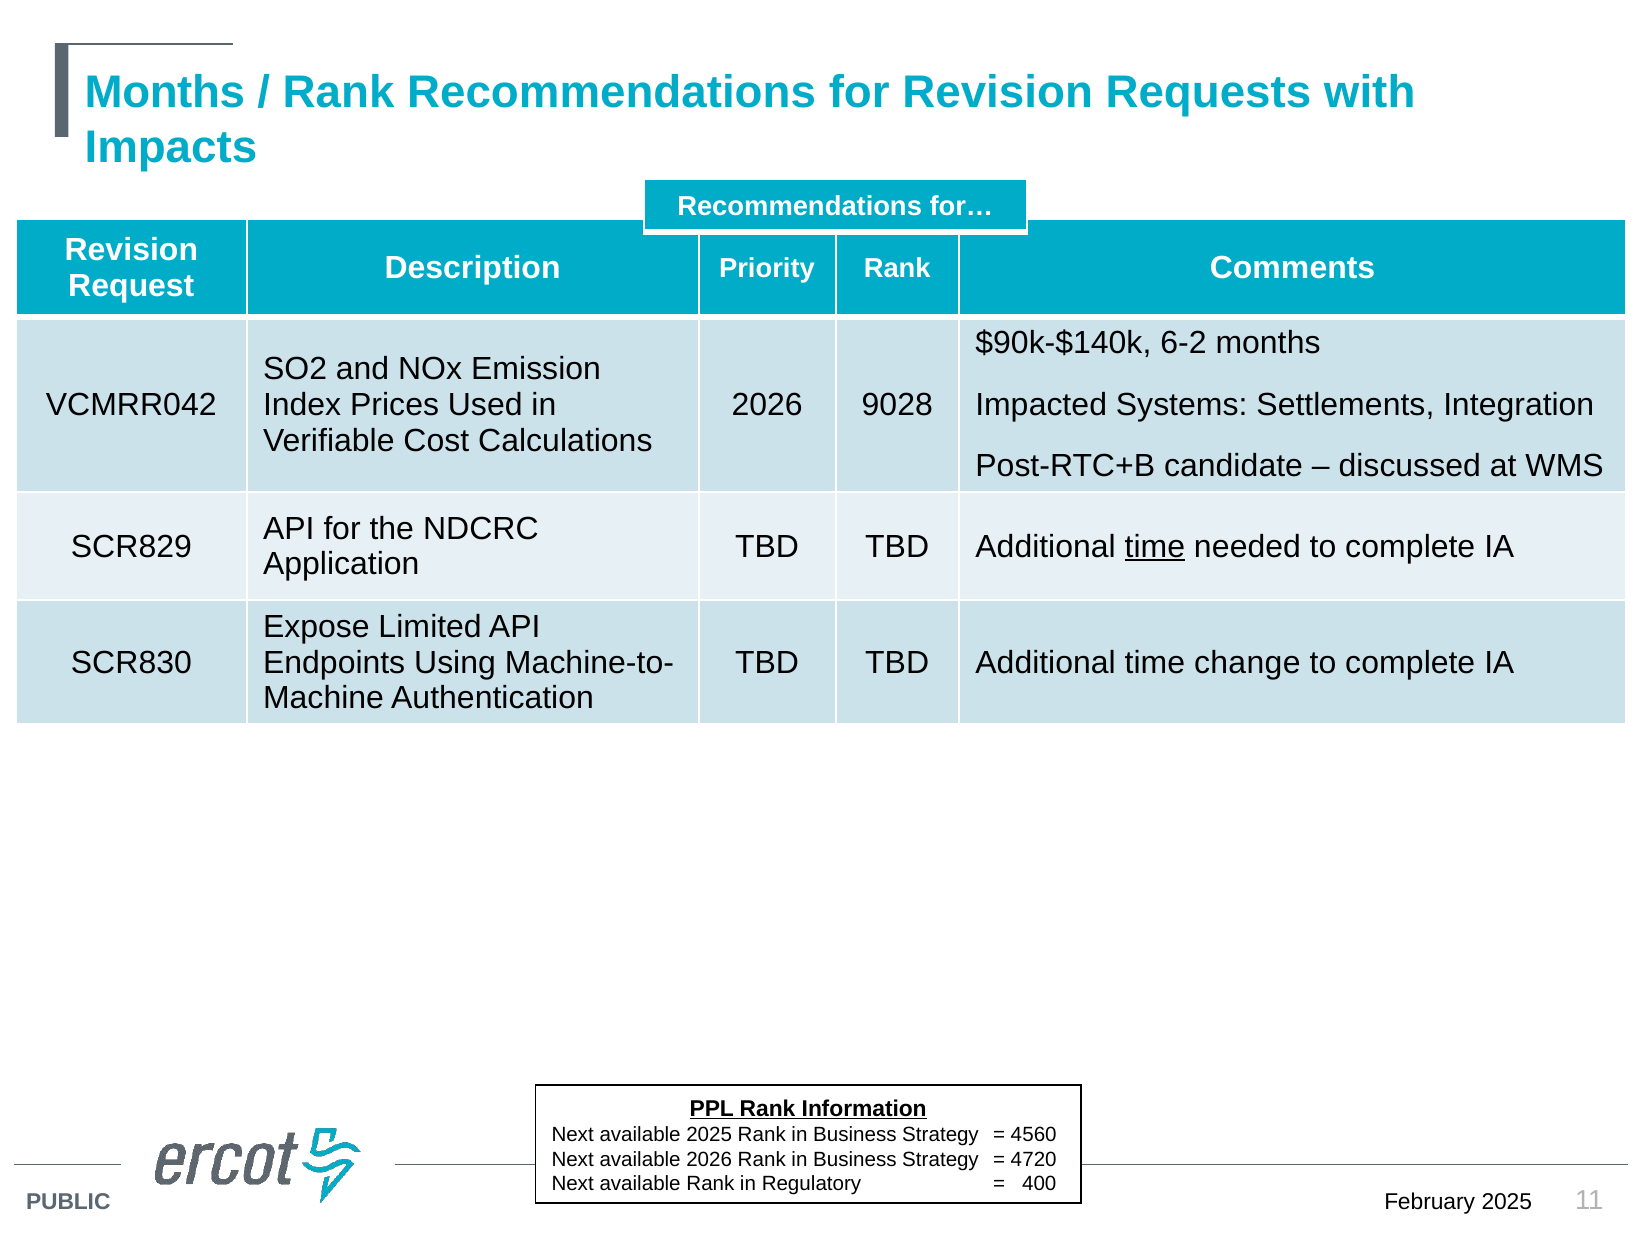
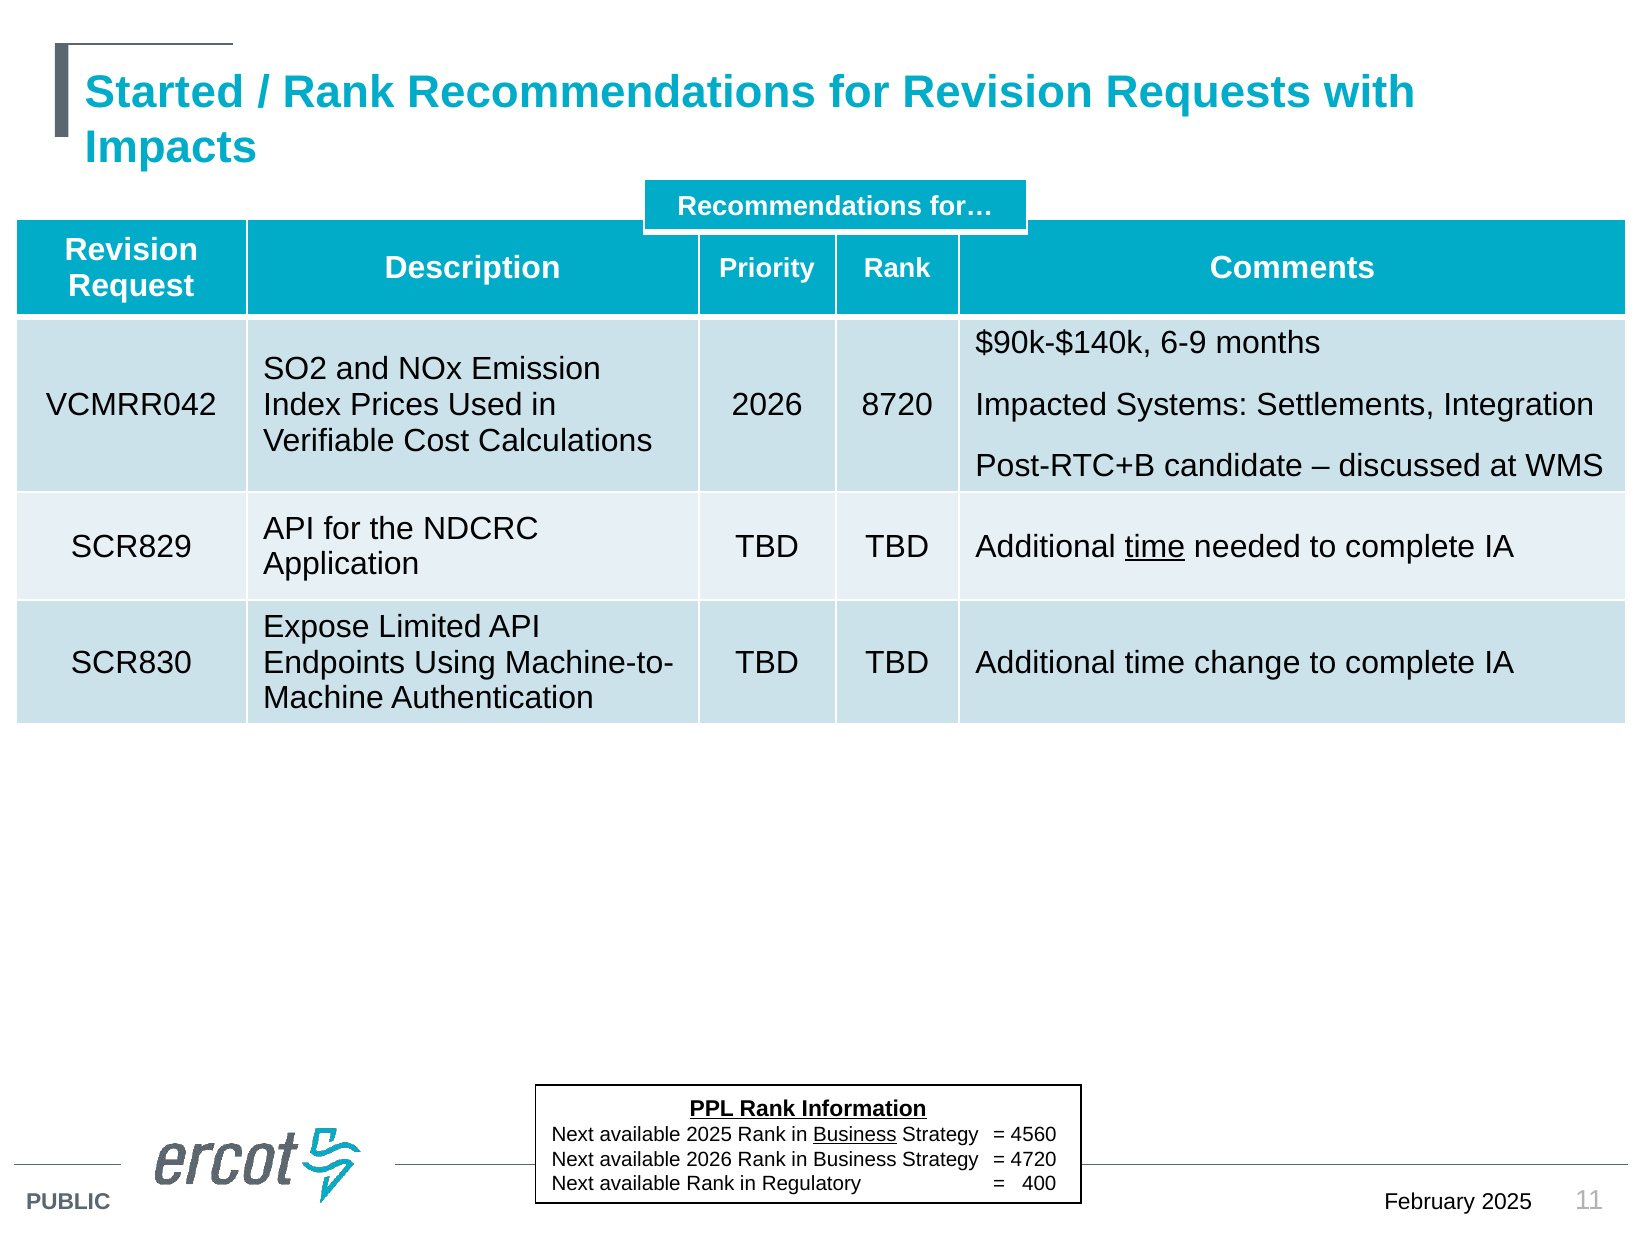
Months: Months -> Started (164, 92)
6-2: 6-2 -> 6-9 (1183, 343)
9028: 9028 -> 8720 (897, 405)
Business underline: none -> present (855, 1135)
